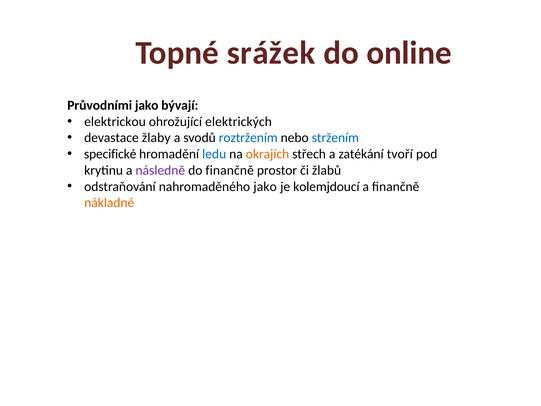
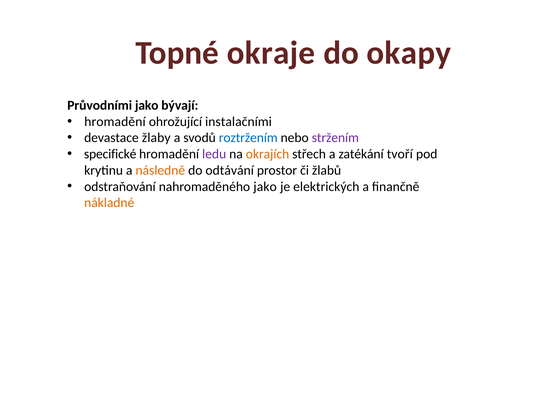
srážek: srážek -> okraje (271, 53)
online: online -> okapy (409, 53)
elektrickou: elektrickou -> hromadění (115, 122)
elektrických: elektrických -> instalačními (238, 122)
stržením colour: blue -> purple (335, 138)
ledu colour: blue -> purple (214, 154)
následně colour: purple -> orange (160, 170)
do finančně: finančně -> odtávání (230, 170)
kolemjdoucí: kolemjdoucí -> elektrických (326, 186)
